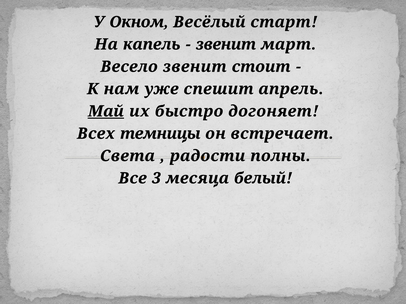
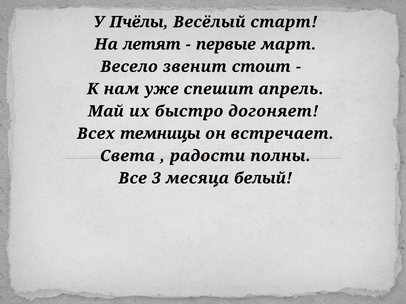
Окном: Окном -> Пчёлы (139, 22)
капель: капель -> летят (152, 44)
звенит: звенит -> первые (226, 44)
Май underline: present -> none (106, 111)
